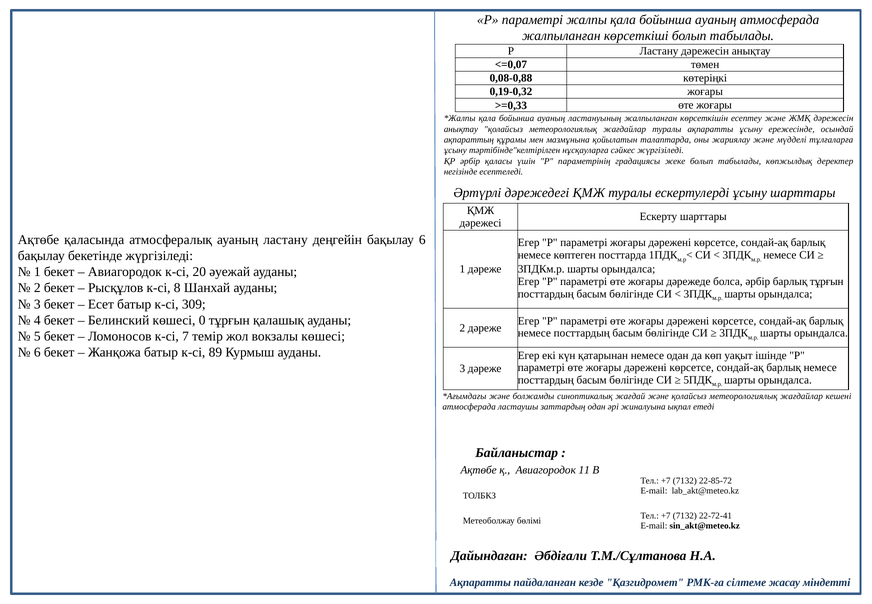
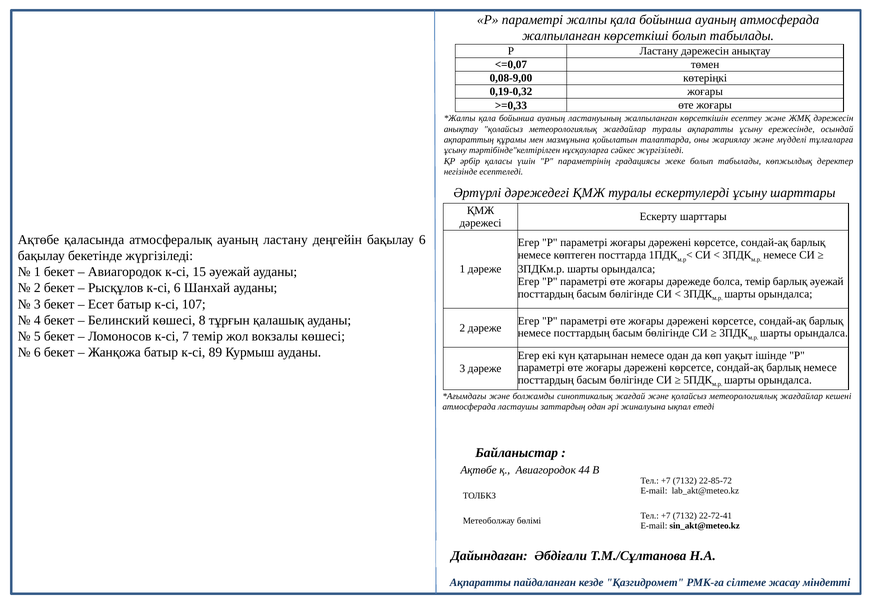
0,08-0,88: 0,08-0,88 -> 0,08-9,00 (511, 78)
20: 20 -> 15 (199, 272)
болса әрбір: әрбір -> темір (758, 281)
барлық тұрғын: тұрғын -> әуежай (827, 281)
к-сі 8: 8 -> 6 (177, 288)
309: 309 -> 107 (194, 304)
0: 0 -> 8 (202, 320)
11: 11 -> 44 (584, 470)
